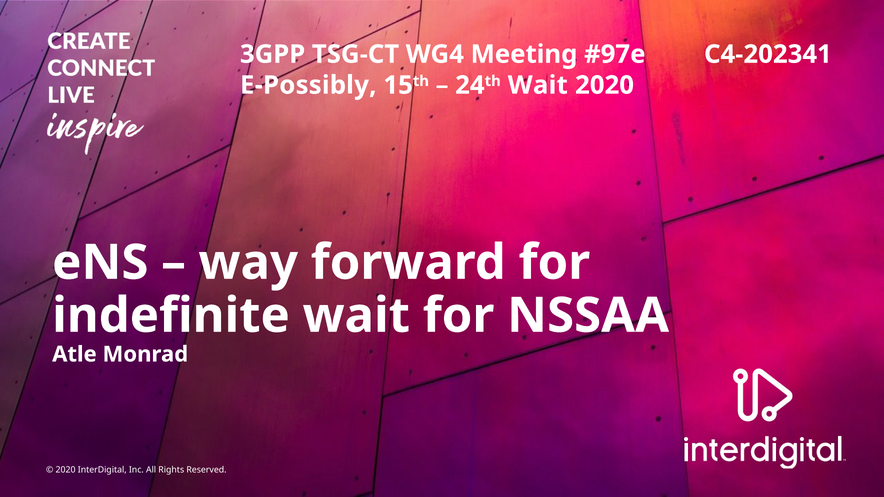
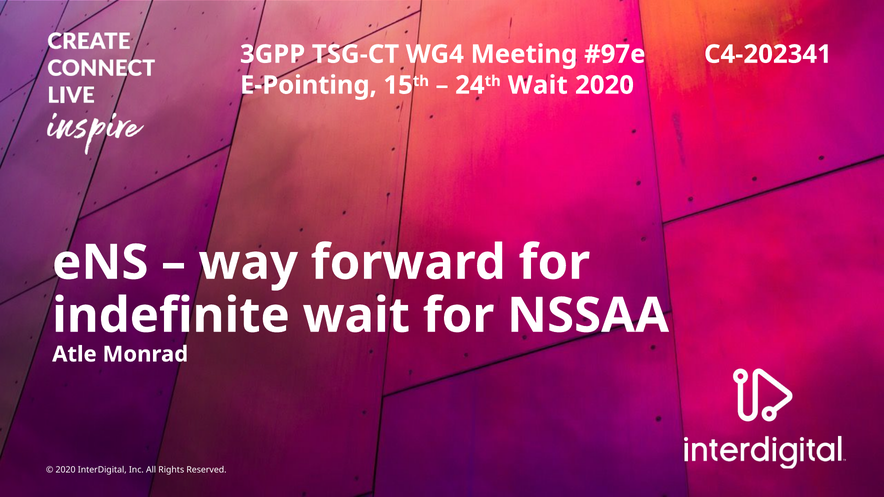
E-Possibly: E-Possibly -> E-Pointing (308, 85)
